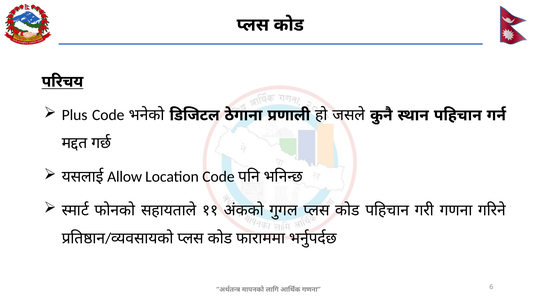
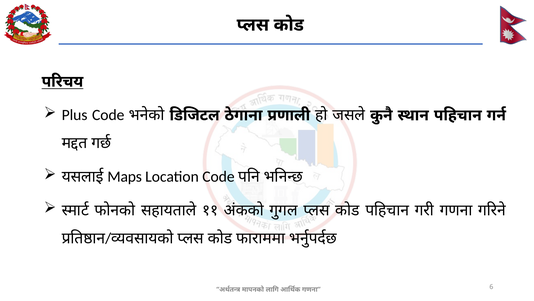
Allow: Allow -> Maps (125, 176)
